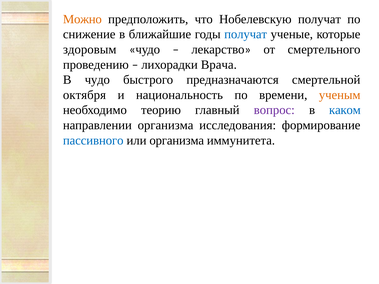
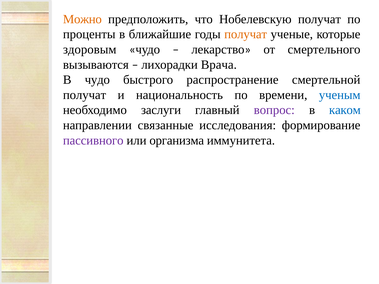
снижение: снижение -> проценты (89, 34)
получат colour: blue -> orange (246, 34)
проведению: проведению -> вызываются (96, 65)
предназначаются: предназначаются -> распространение (233, 80)
октября: октября -> получат (85, 95)
ученым colour: orange -> blue (340, 95)
теорию: теорию -> заслуги (161, 110)
направлении организма: организма -> связанные (166, 125)
пассивного colour: blue -> purple (93, 140)
